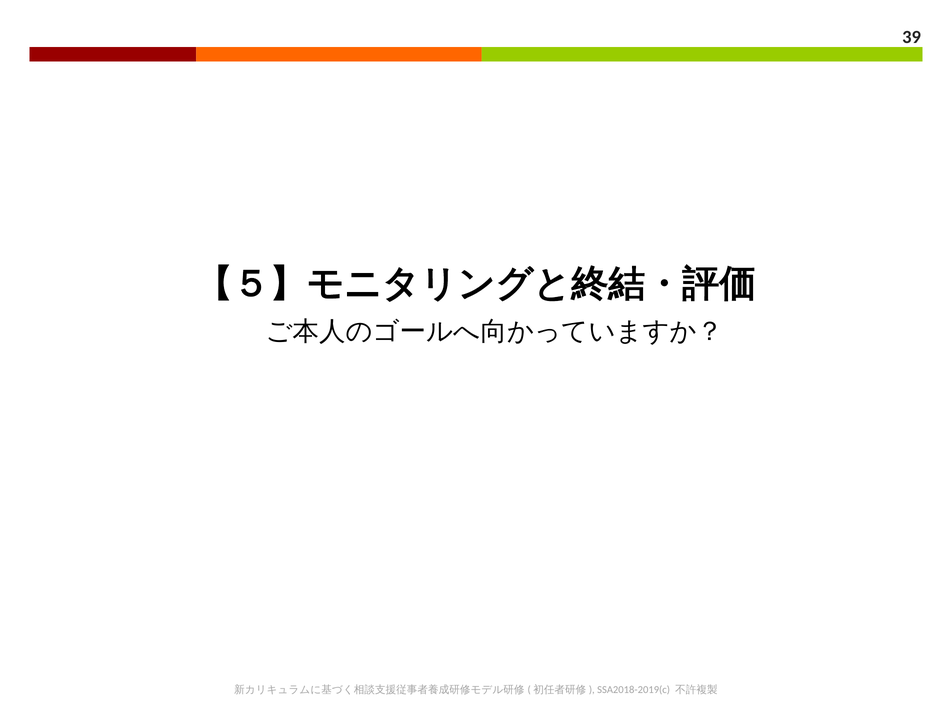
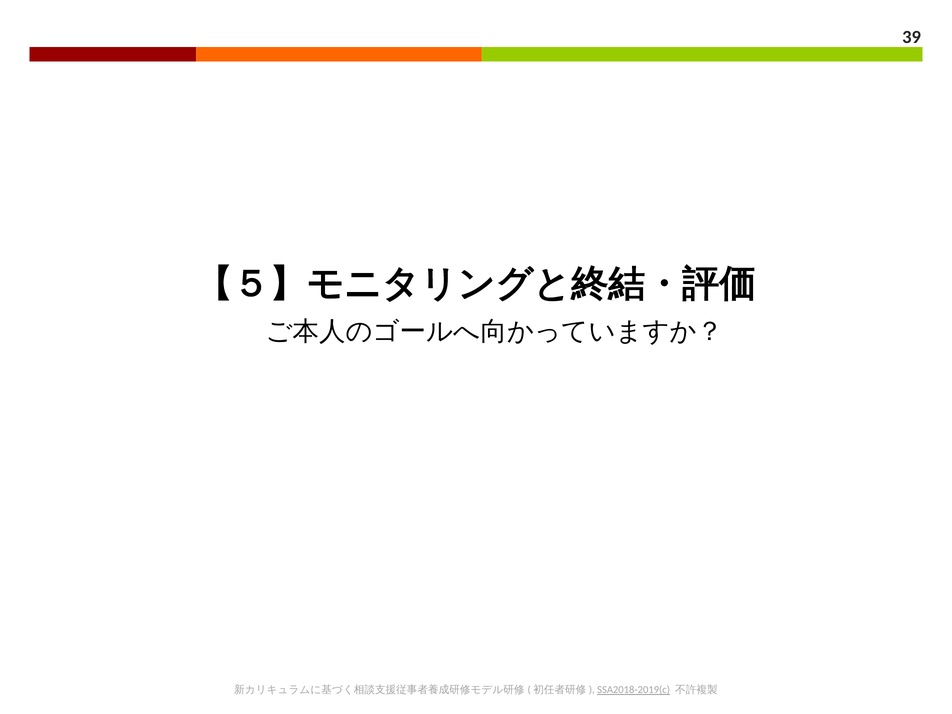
SSA2018-2019(c underline: none -> present (634, 690)
